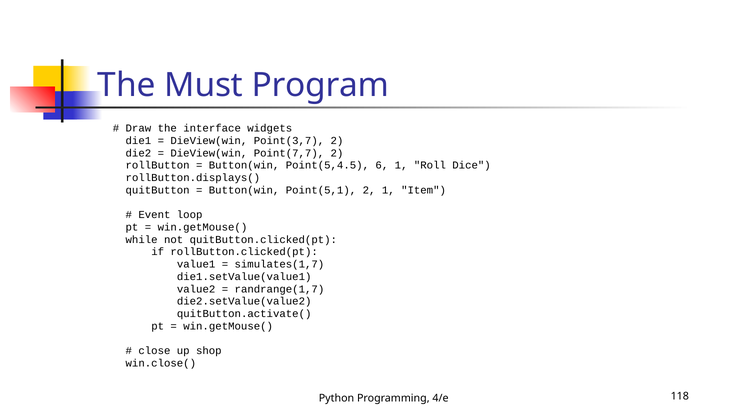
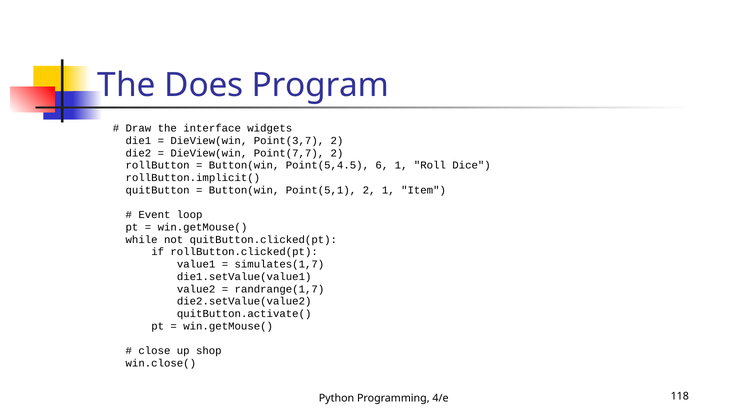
Must: Must -> Does (204, 85)
rollButton.displays(: rollButton.displays( -> rollButton.implicit( (193, 178)
